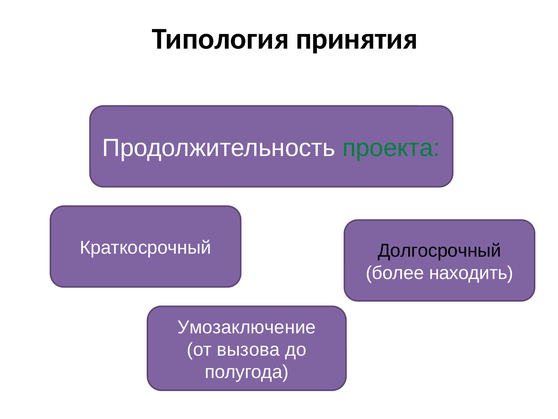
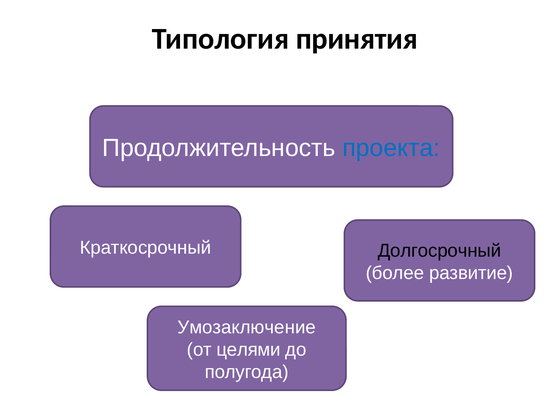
проекта colour: green -> blue (391, 148)
находить: находить -> развитие (471, 273)
вызова: вызова -> целями (249, 349)
